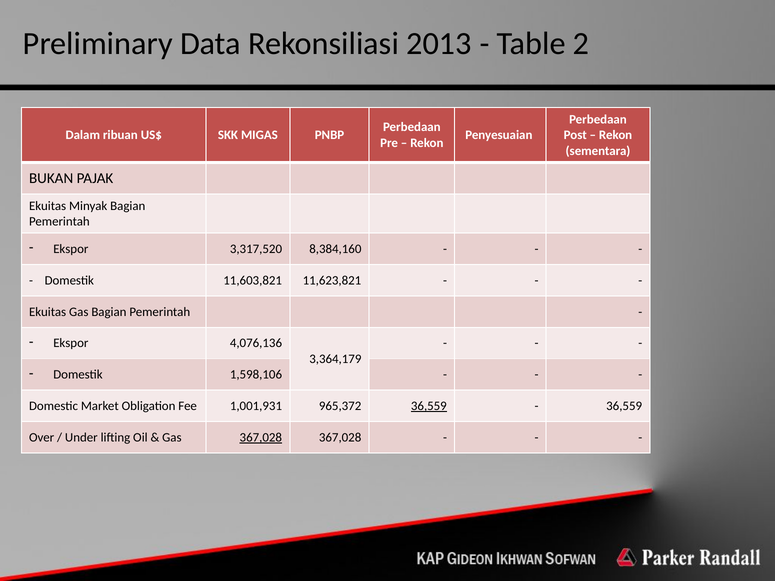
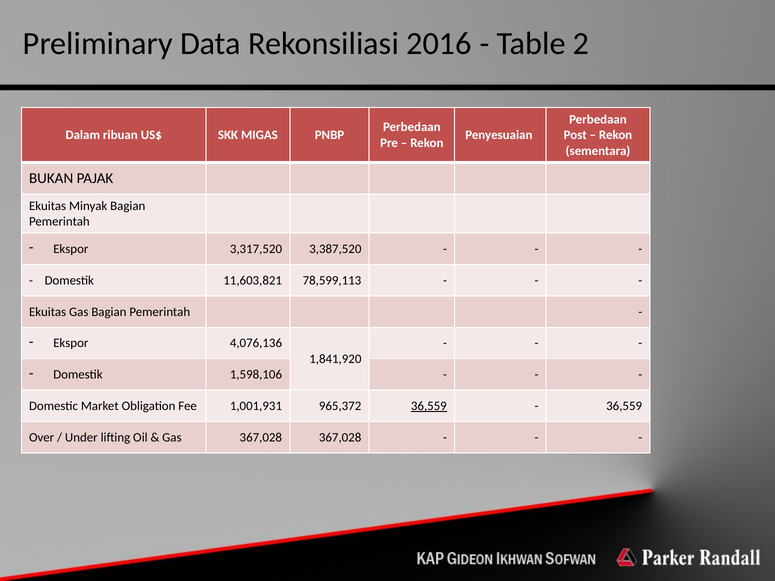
2013: 2013 -> 2016 (439, 44)
8,384,160: 8,384,160 -> 3,387,520 (335, 249)
11,623,821: 11,623,821 -> 78,599,113 (332, 281)
3,364,179: 3,364,179 -> 1,841,920 (335, 359)
367,028 underline: present -> none (261, 438)
